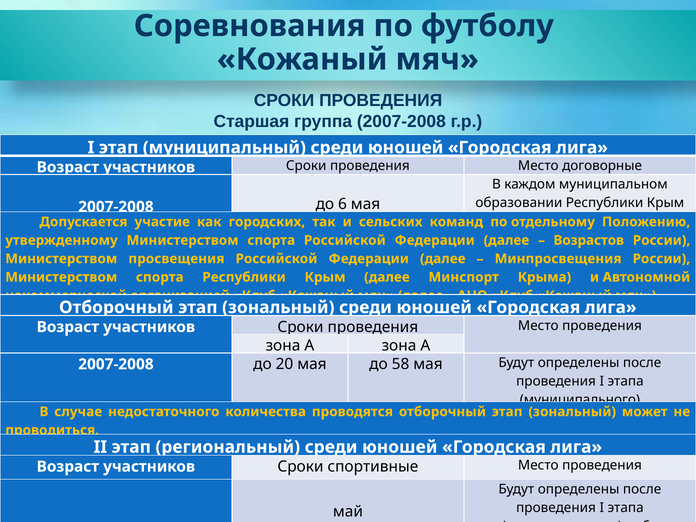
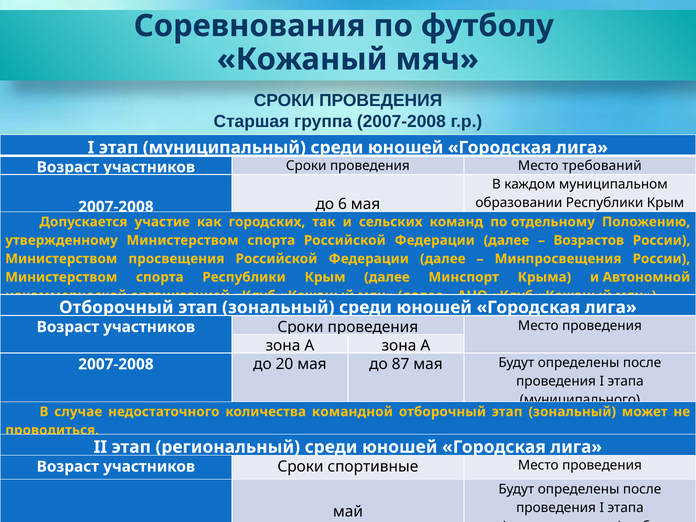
договорные: договорные -> требований (602, 166)
58: 58 -> 87 (401, 364)
проводятся: проводятся -> командной (352, 412)
